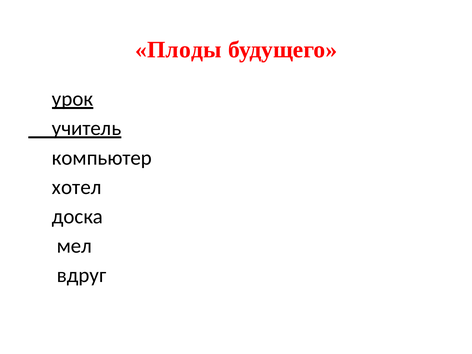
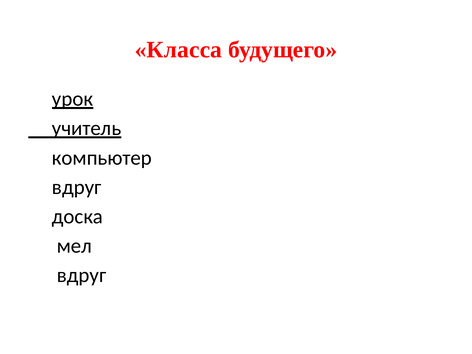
Плоды: Плоды -> Класса (178, 50)
хотел: хотел -> вдруг (77, 187)
